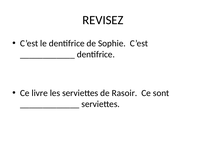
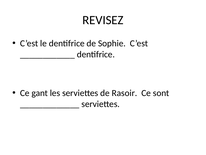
livre: livre -> gant (40, 93)
